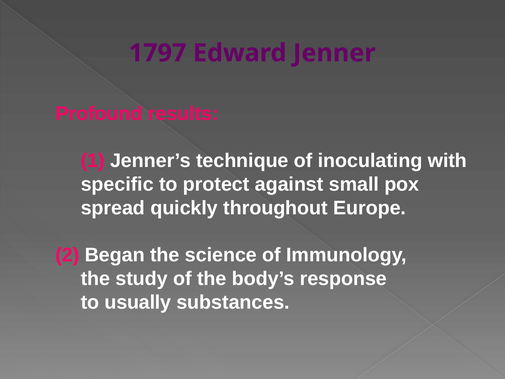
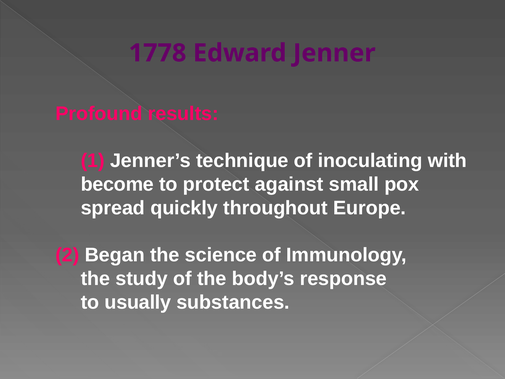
1797: 1797 -> 1778 (158, 53)
specific: specific -> become (117, 184)
